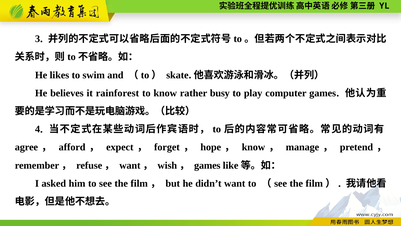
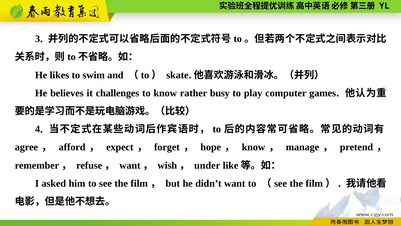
rainforest: rainforest -> challenges (118, 93)
wish， games: games -> under (207, 165)
